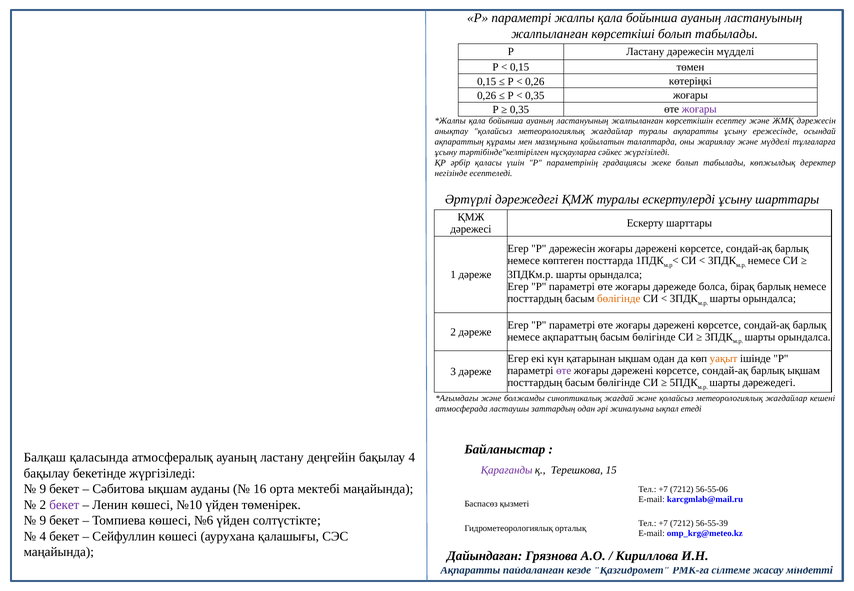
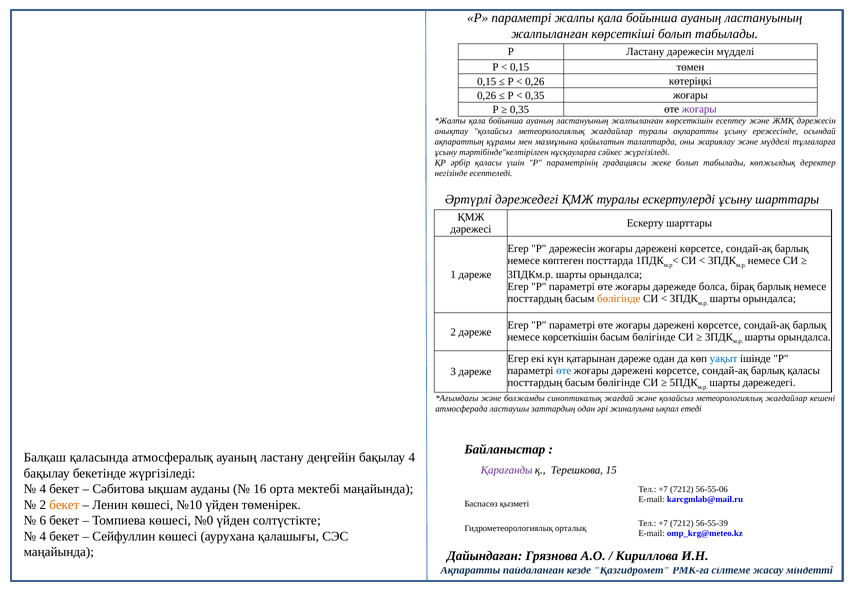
немесе ақпараттың: ақпараттың -> көрсеткішін (570, 337)
қатарынан ықшам: ықшам -> дәреже (634, 359)
уақыт colour: orange -> blue (724, 359)
өте colour: purple -> blue (564, 371)
барлық ықшам: ықшам -> қаласы (804, 371)
9: 9 -> 4 (43, 489)
бекет colour: purple -> orange (64, 505)
9: 9 -> 6 (43, 521)
№6: №6 -> №0 (204, 521)
